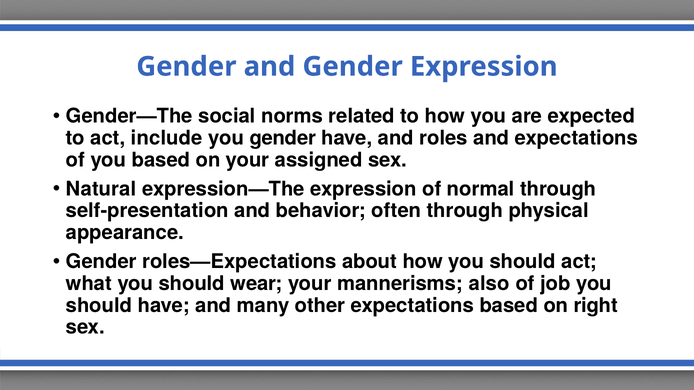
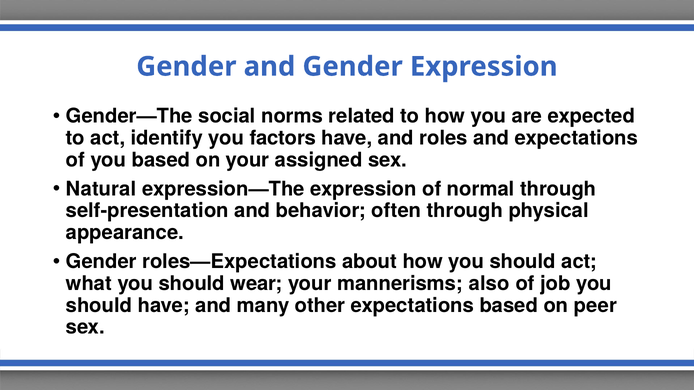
include: include -> identify (167, 138)
you gender: gender -> factors (283, 138)
right: right -> peer (595, 306)
